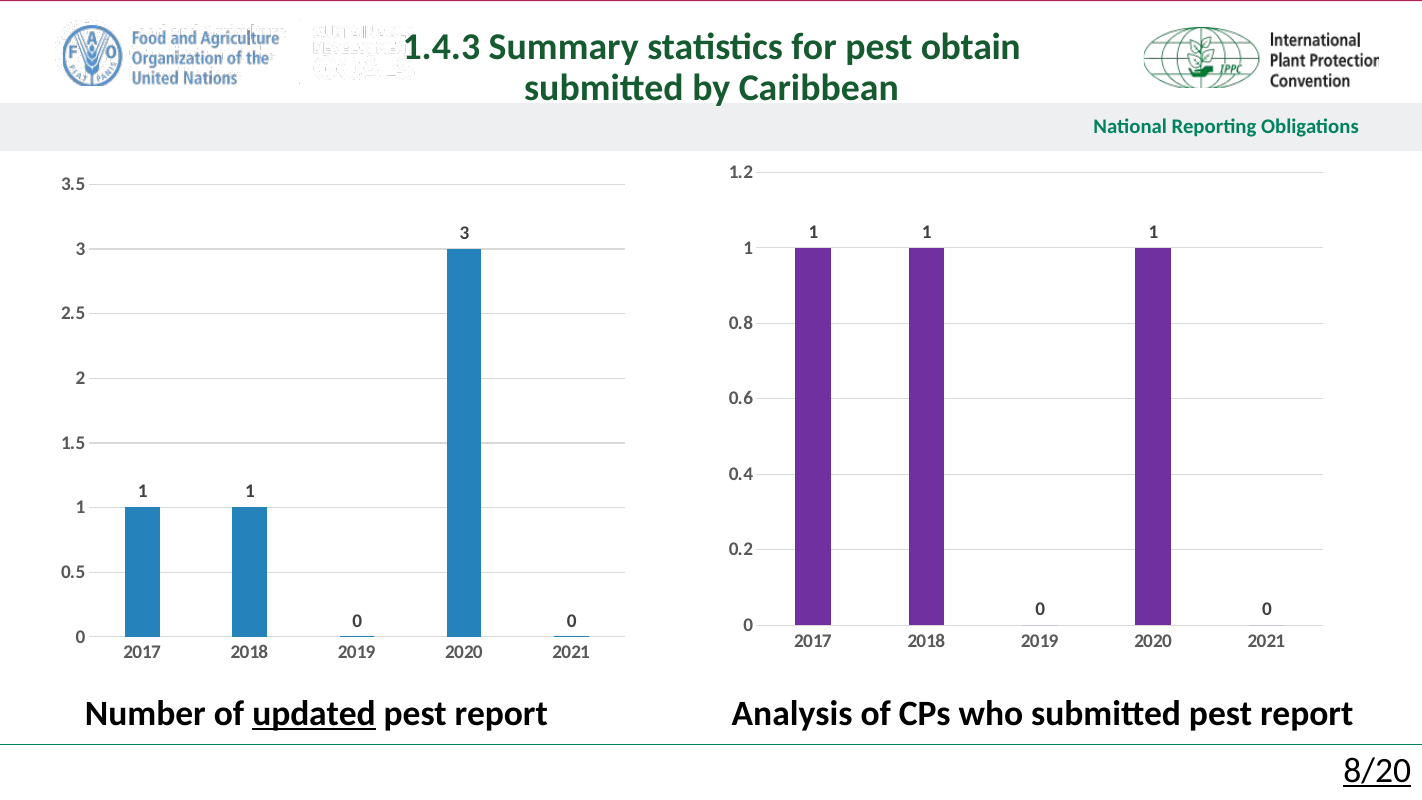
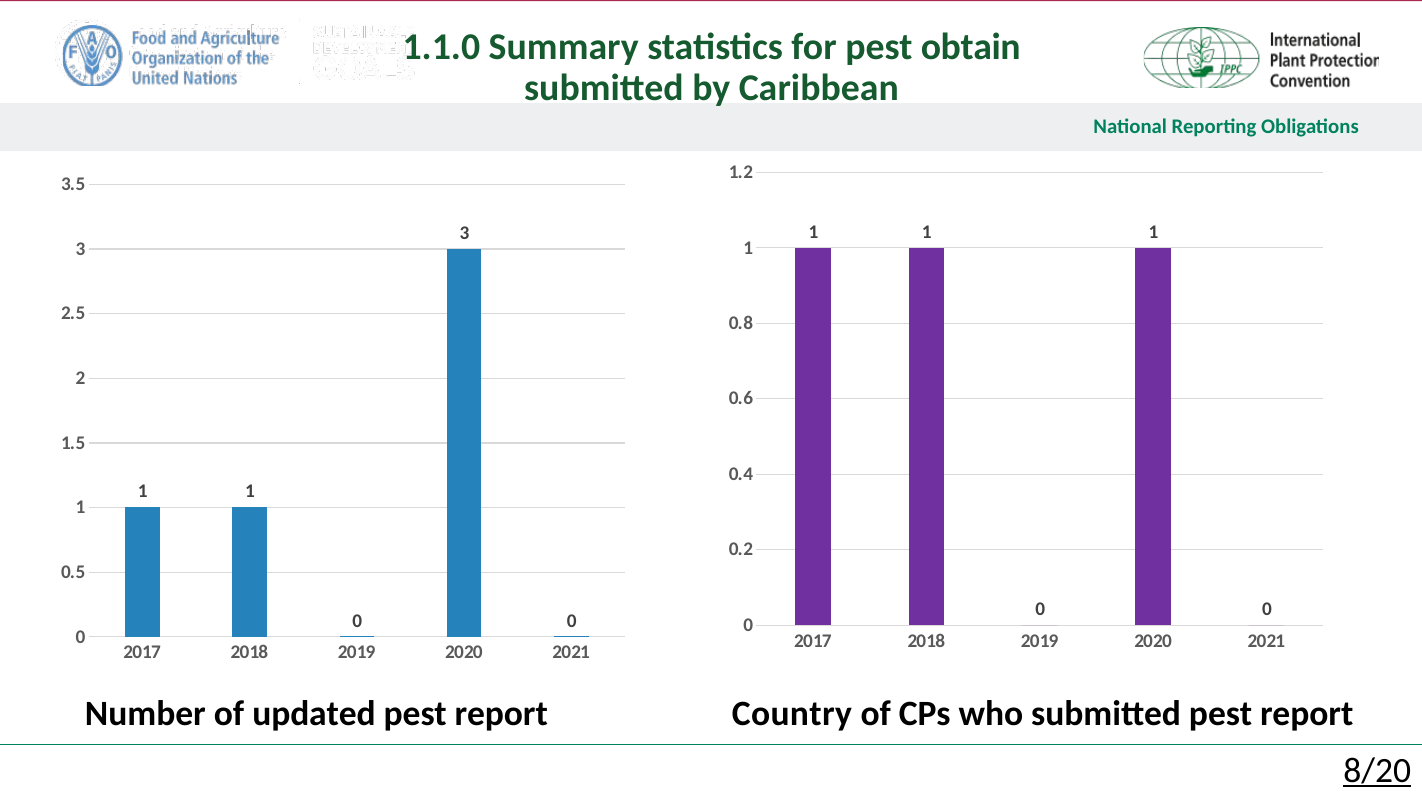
1.4.3: 1.4.3 -> 1.1.0 (441, 47)
updated underline: present -> none (314, 713)
Analysis: Analysis -> Country (792, 713)
